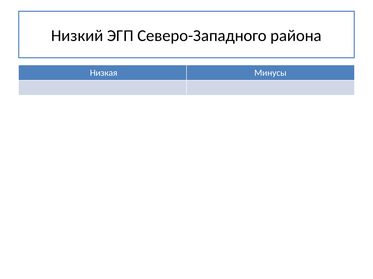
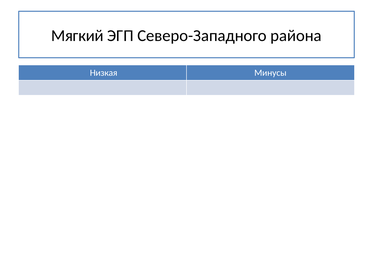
Низкий: Низкий -> Мягкий (77, 36)
